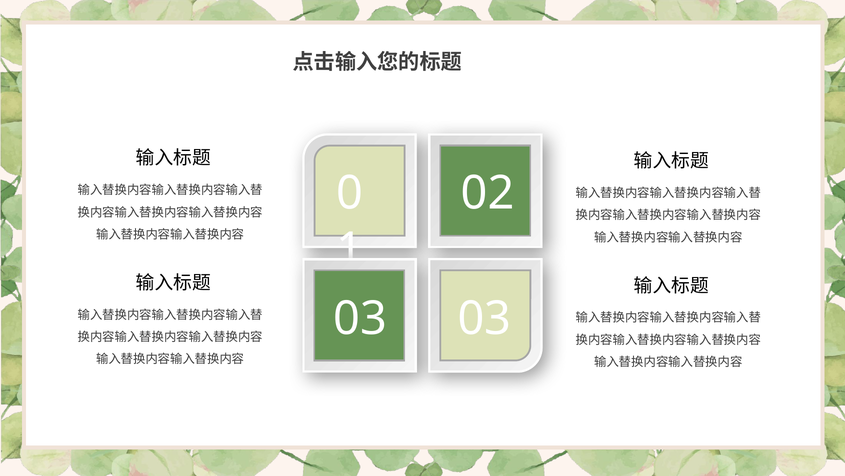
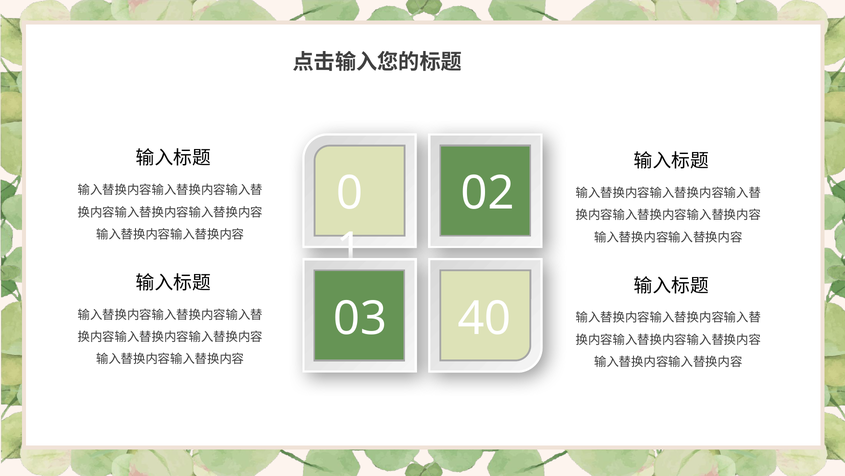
03: 03 -> 40 (484, 318)
